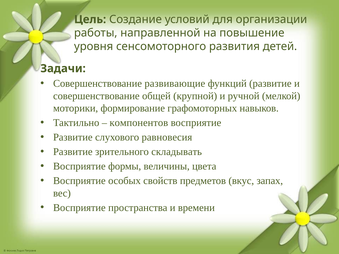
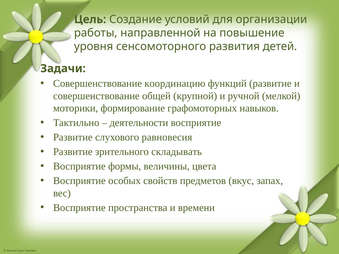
развивающие: развивающие -> координацию (175, 84)
компонентов: компонентов -> деятельности (139, 123)
